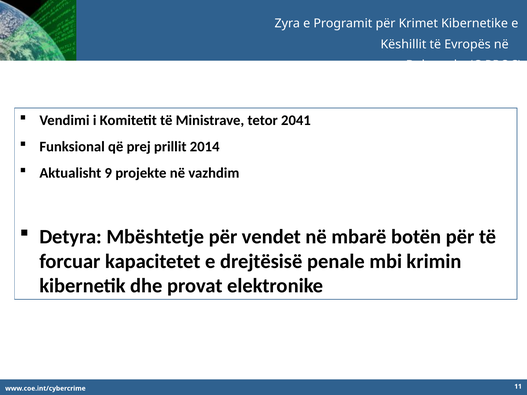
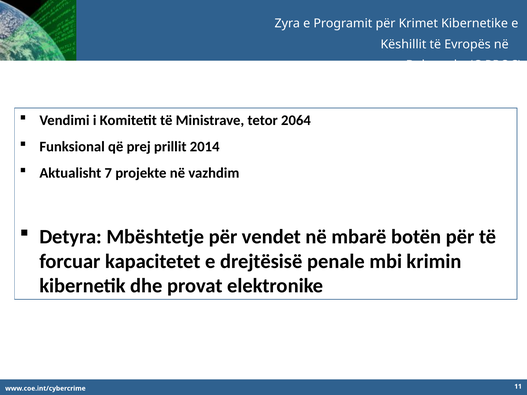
2041: 2041 -> 2064 (296, 120)
9: 9 -> 7 (108, 173)
